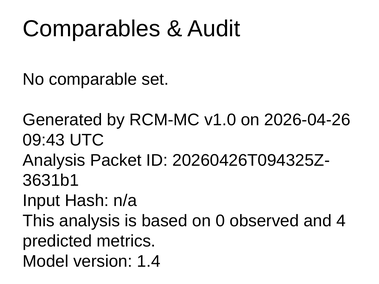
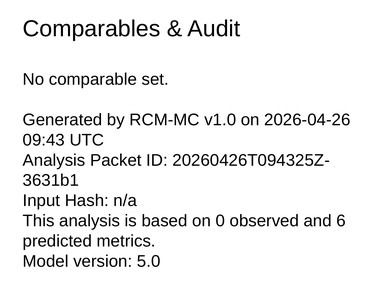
4: 4 -> 6 (341, 221)
1.4: 1.4 -> 5.0 (149, 261)
